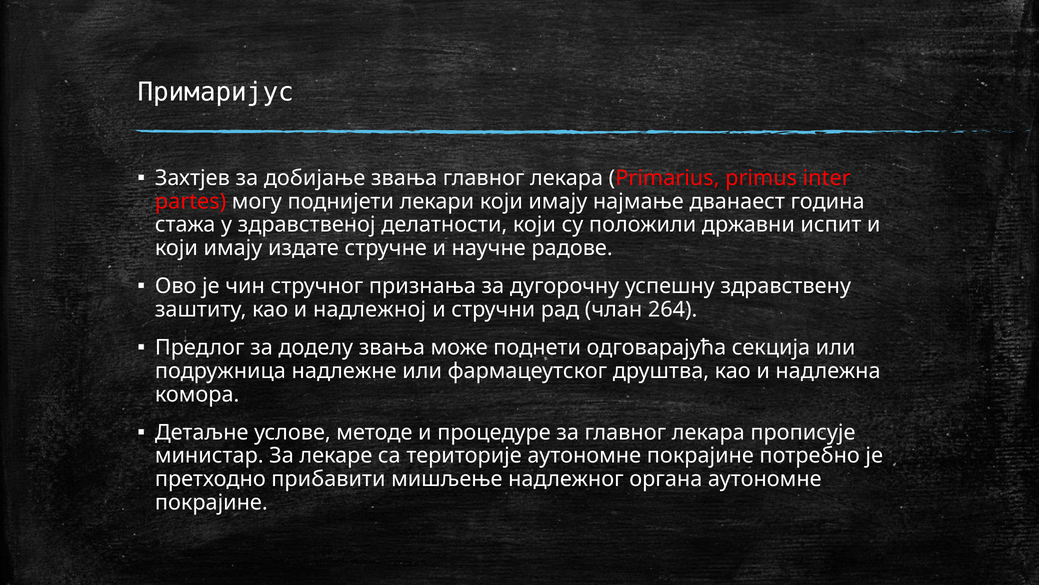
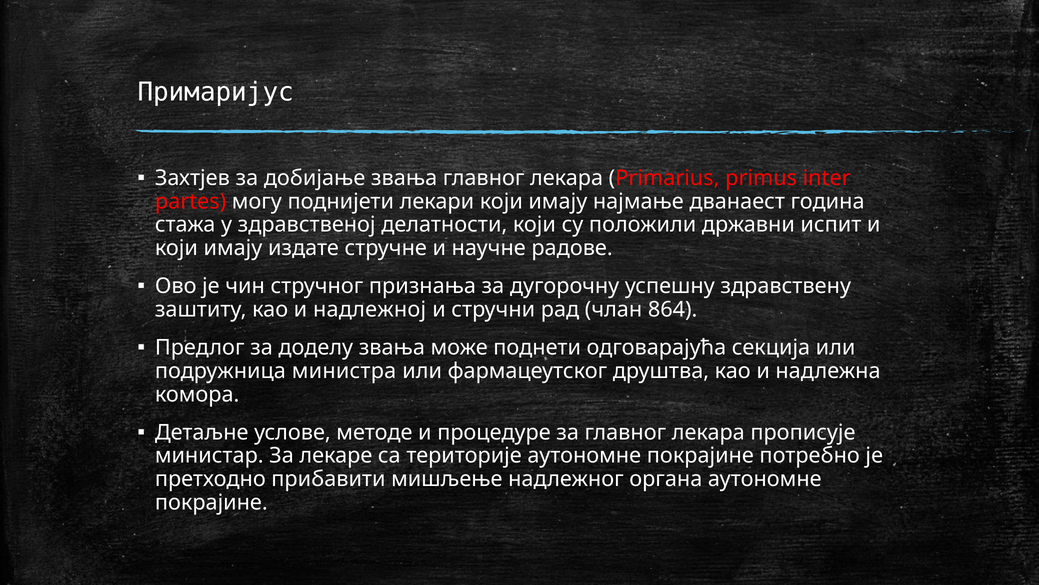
264: 264 -> 864 (673, 309)
надлежне: надлежне -> министра (344, 371)
